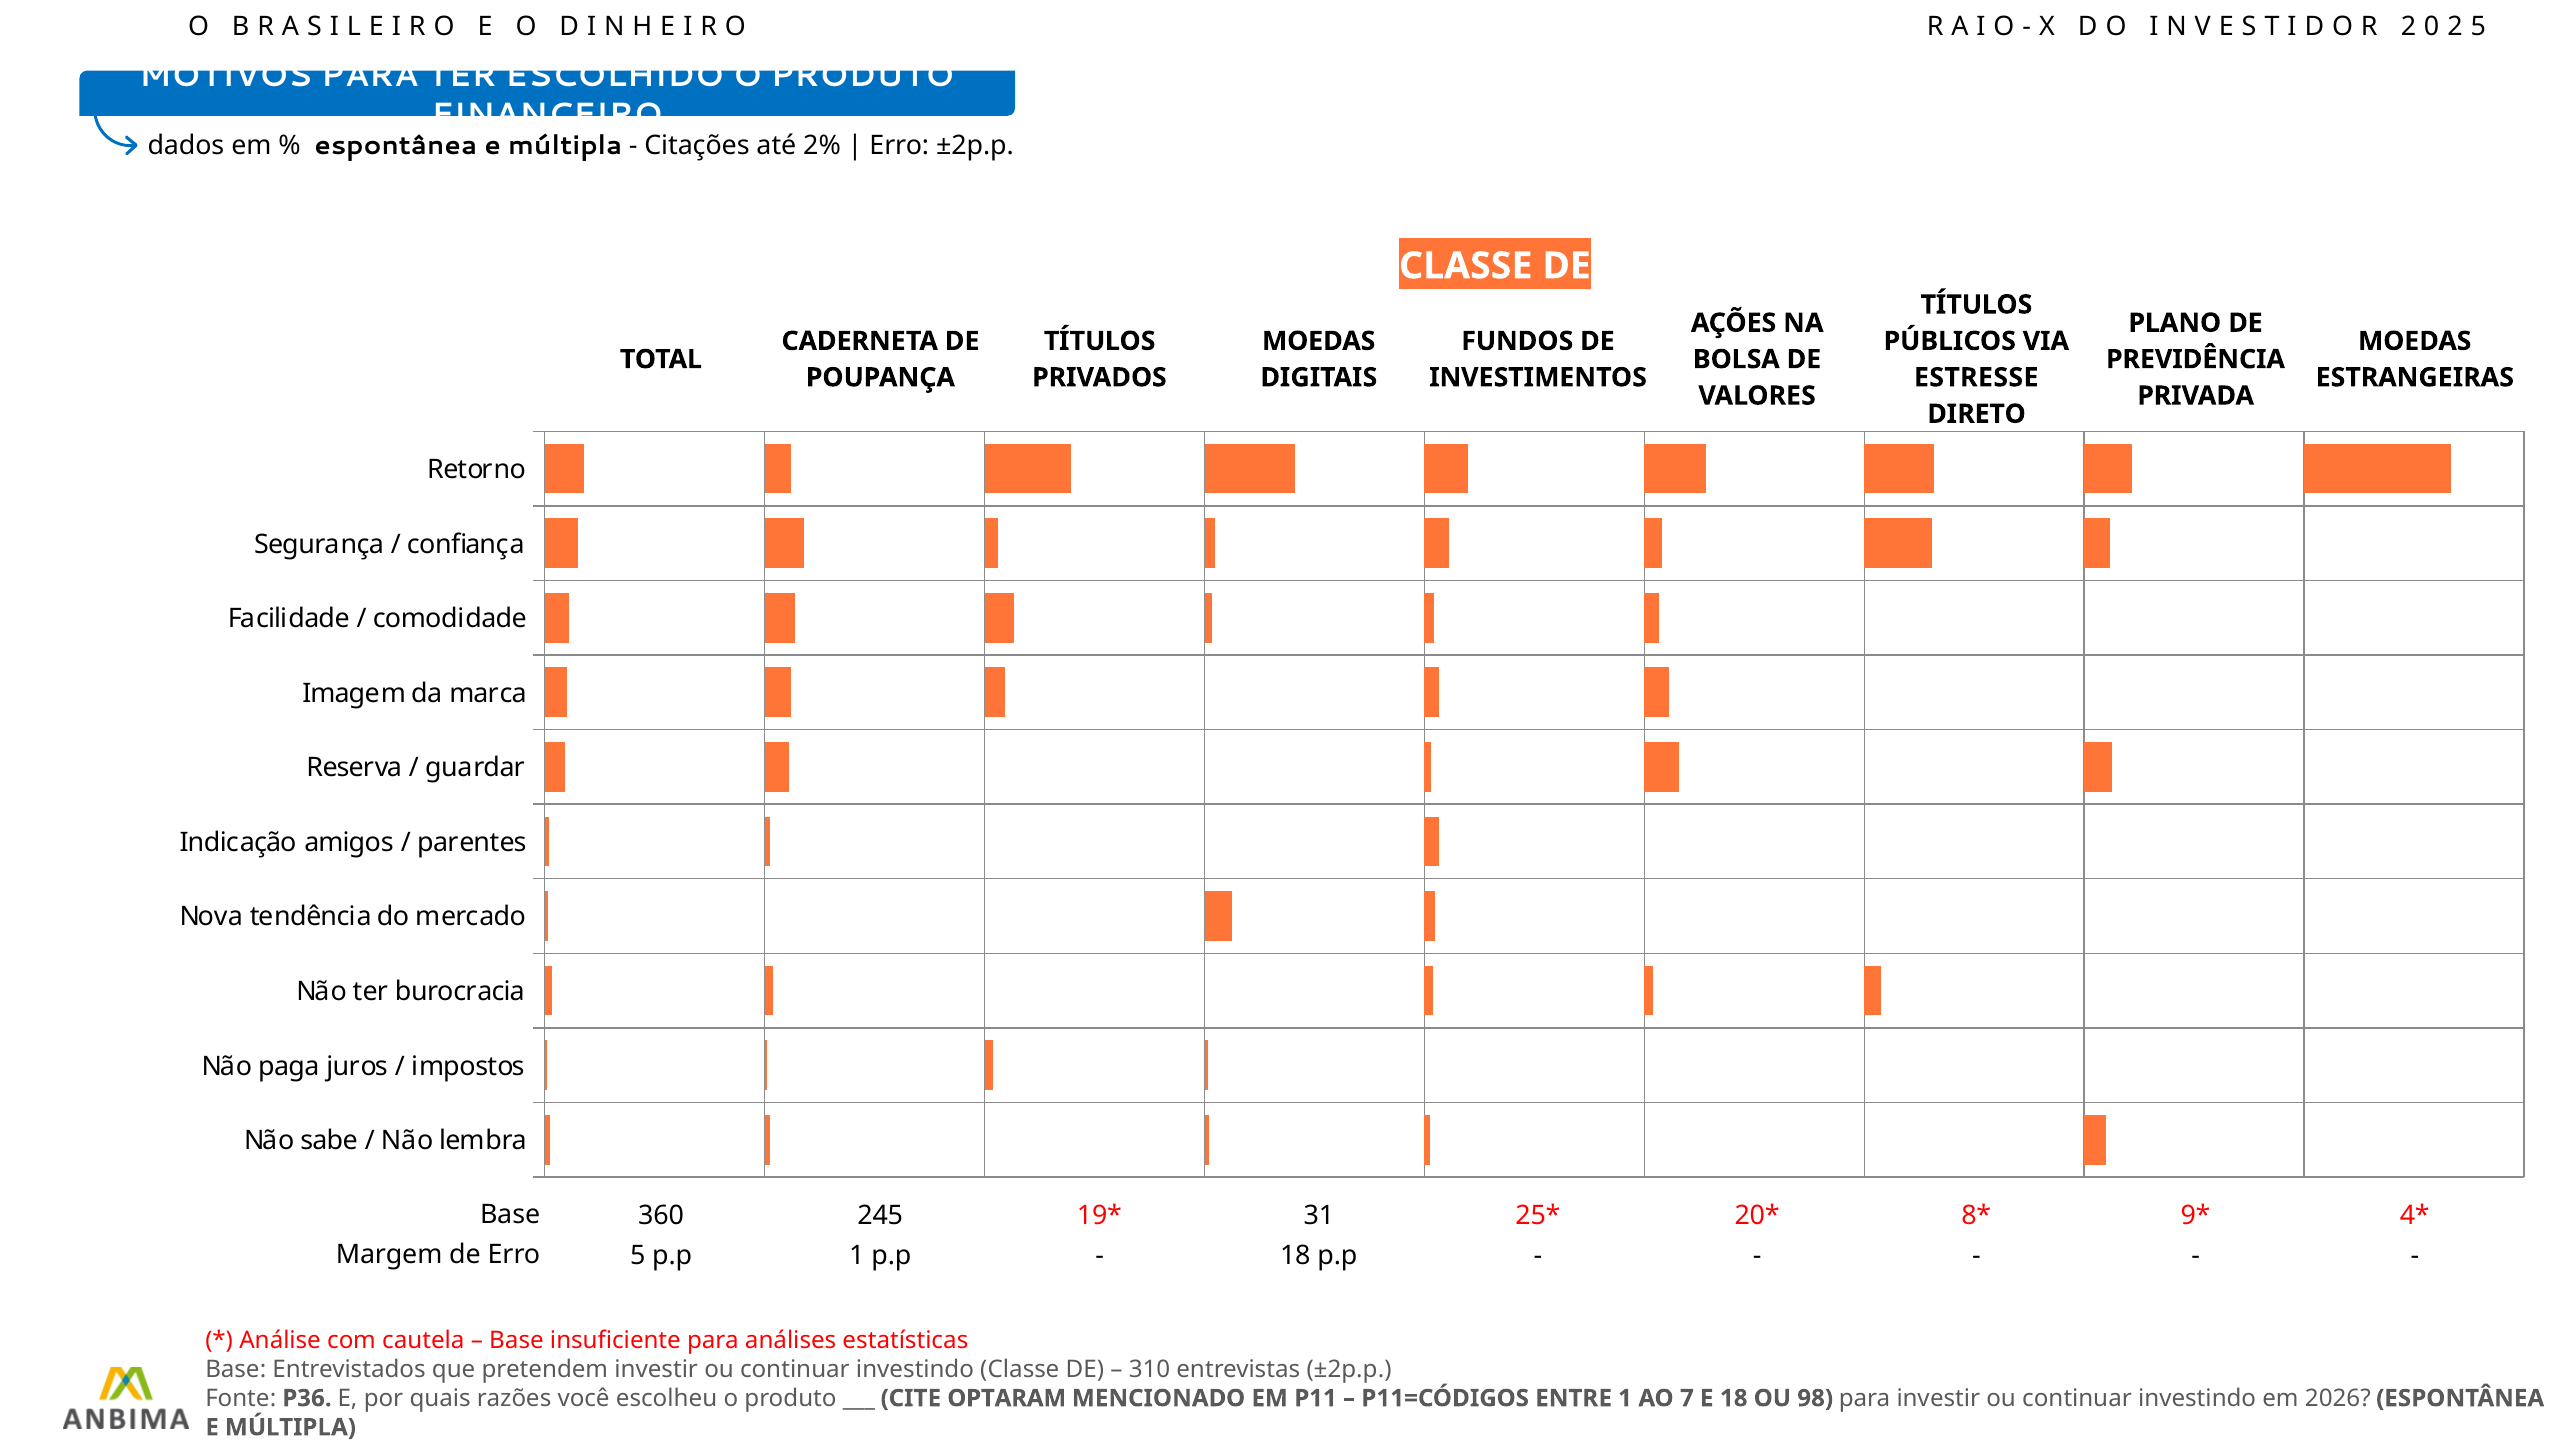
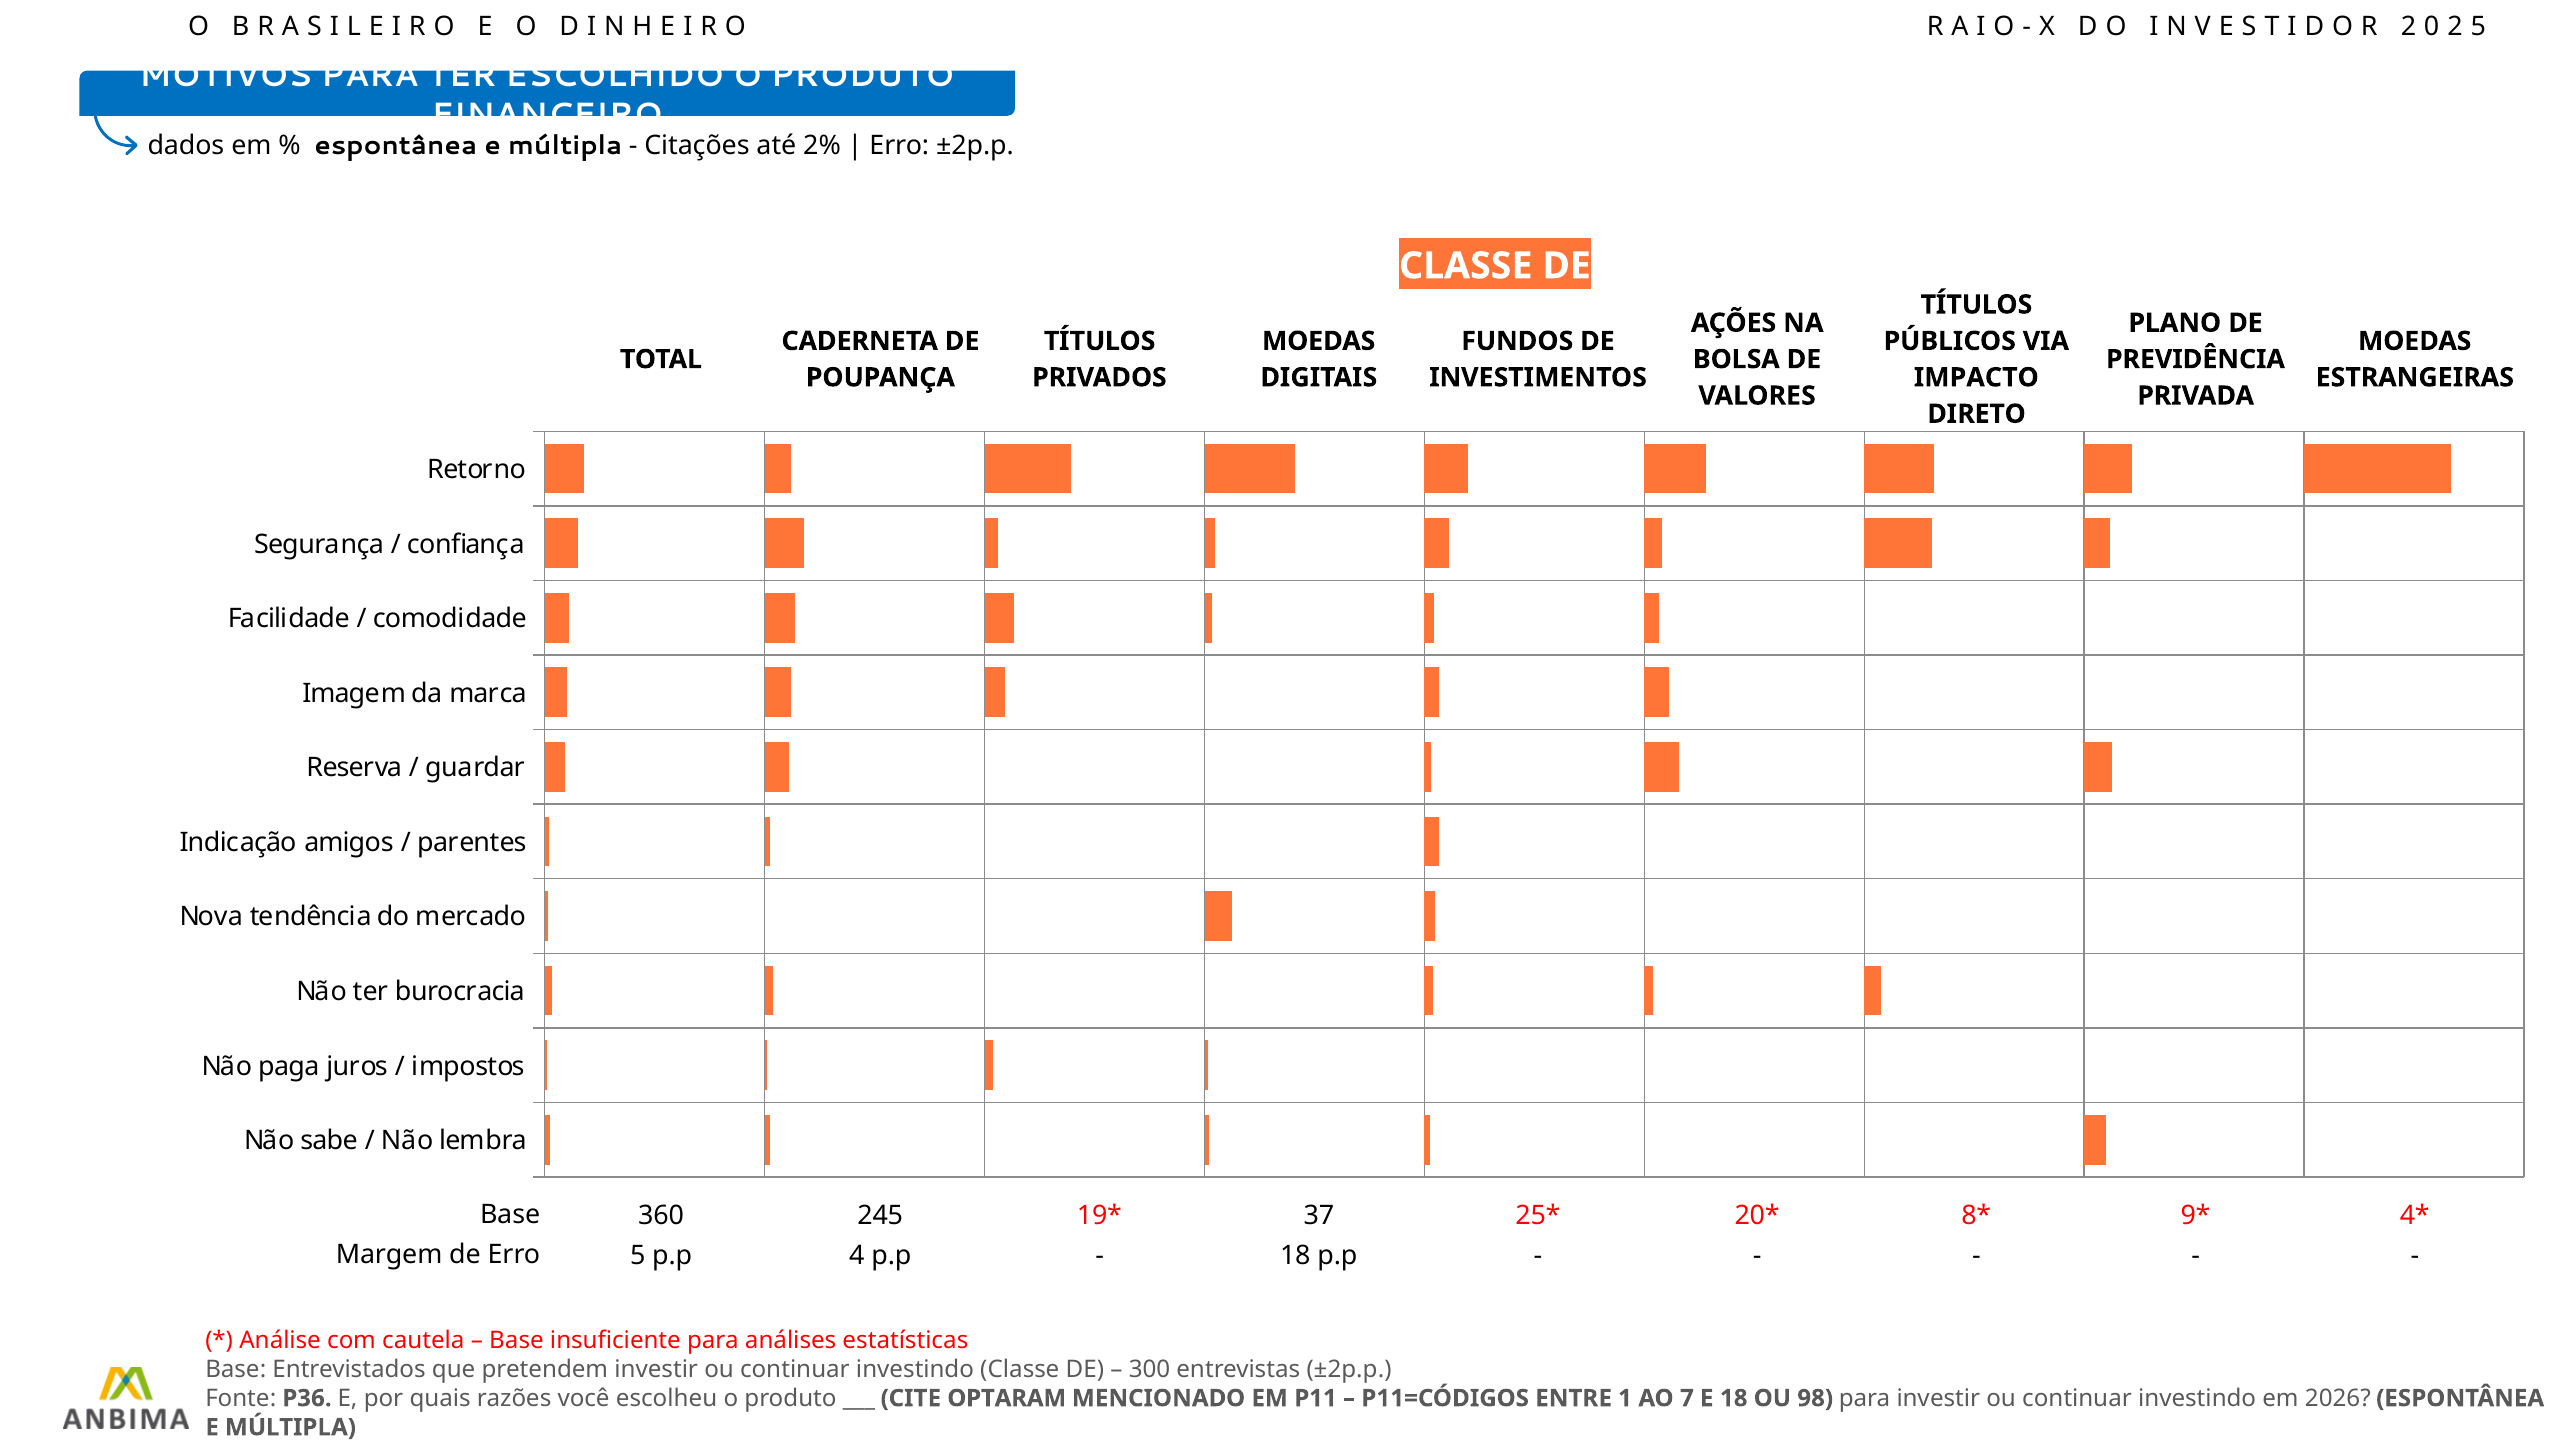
ESTRESSE: ESTRESSE -> IMPACTO (1976, 378)
31: 31 -> 37 (1319, 1216)
p.p 1: 1 -> 4 (857, 1256)
310: 310 -> 300 (1150, 1369)
